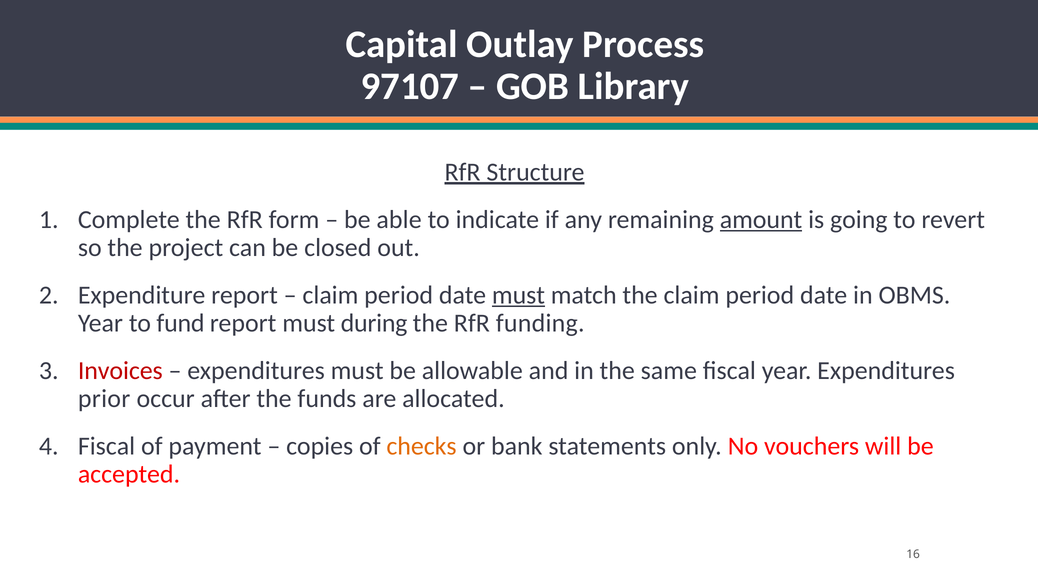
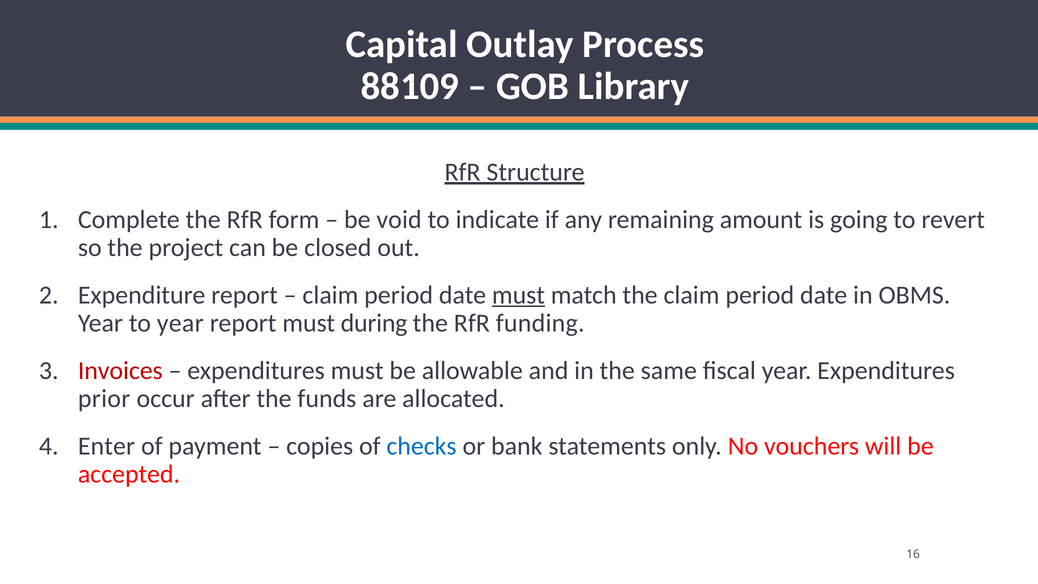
97107: 97107 -> 88109 (410, 87)
able: able -> void (399, 220)
amount underline: present -> none (761, 220)
to fund: fund -> year (180, 323)
Fiscal: Fiscal -> Enter (106, 446)
checks colour: orange -> blue (422, 446)
